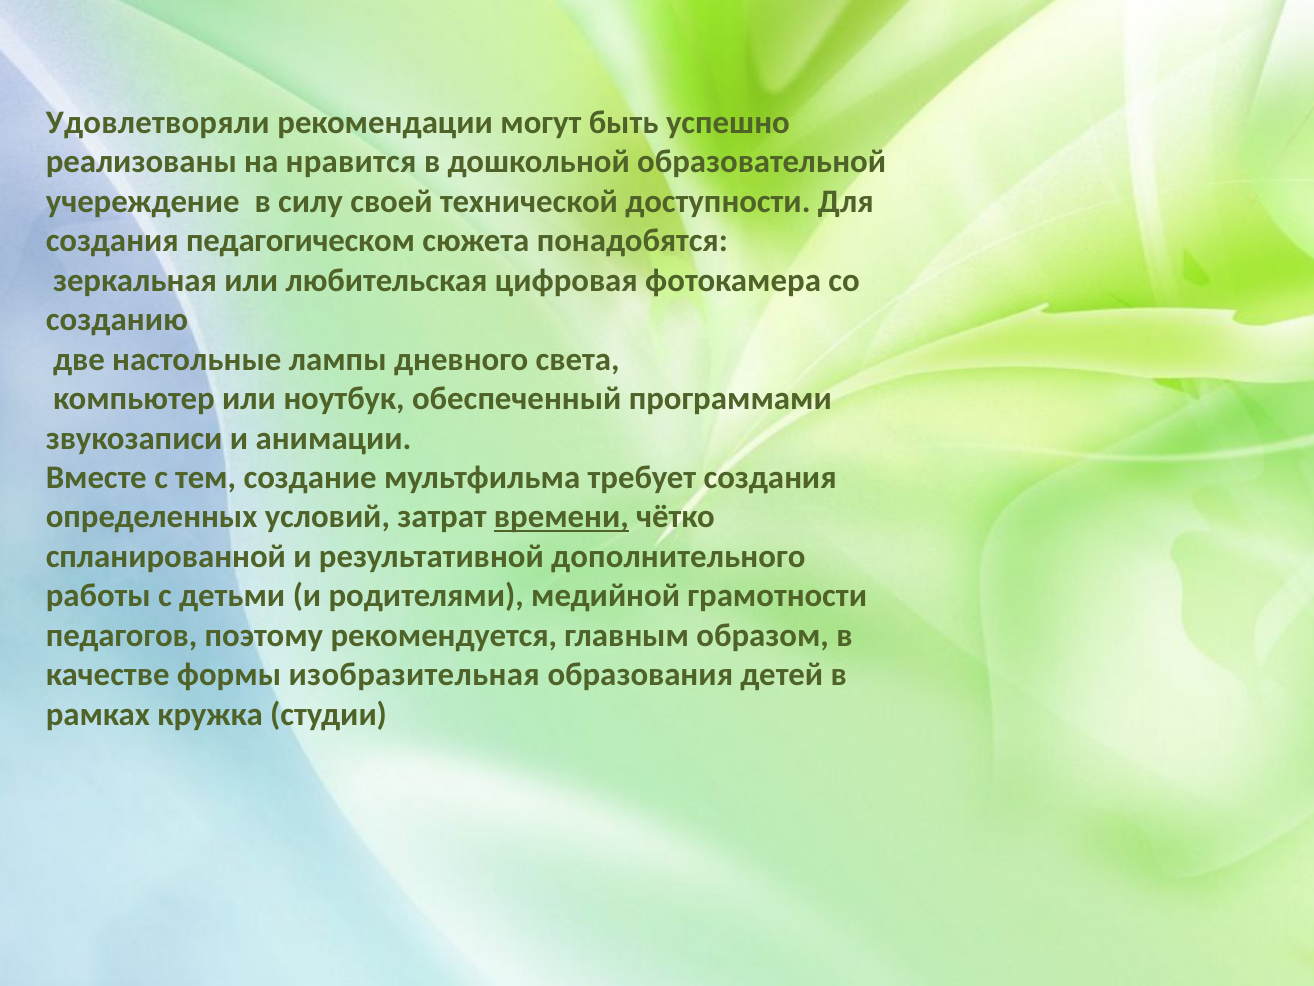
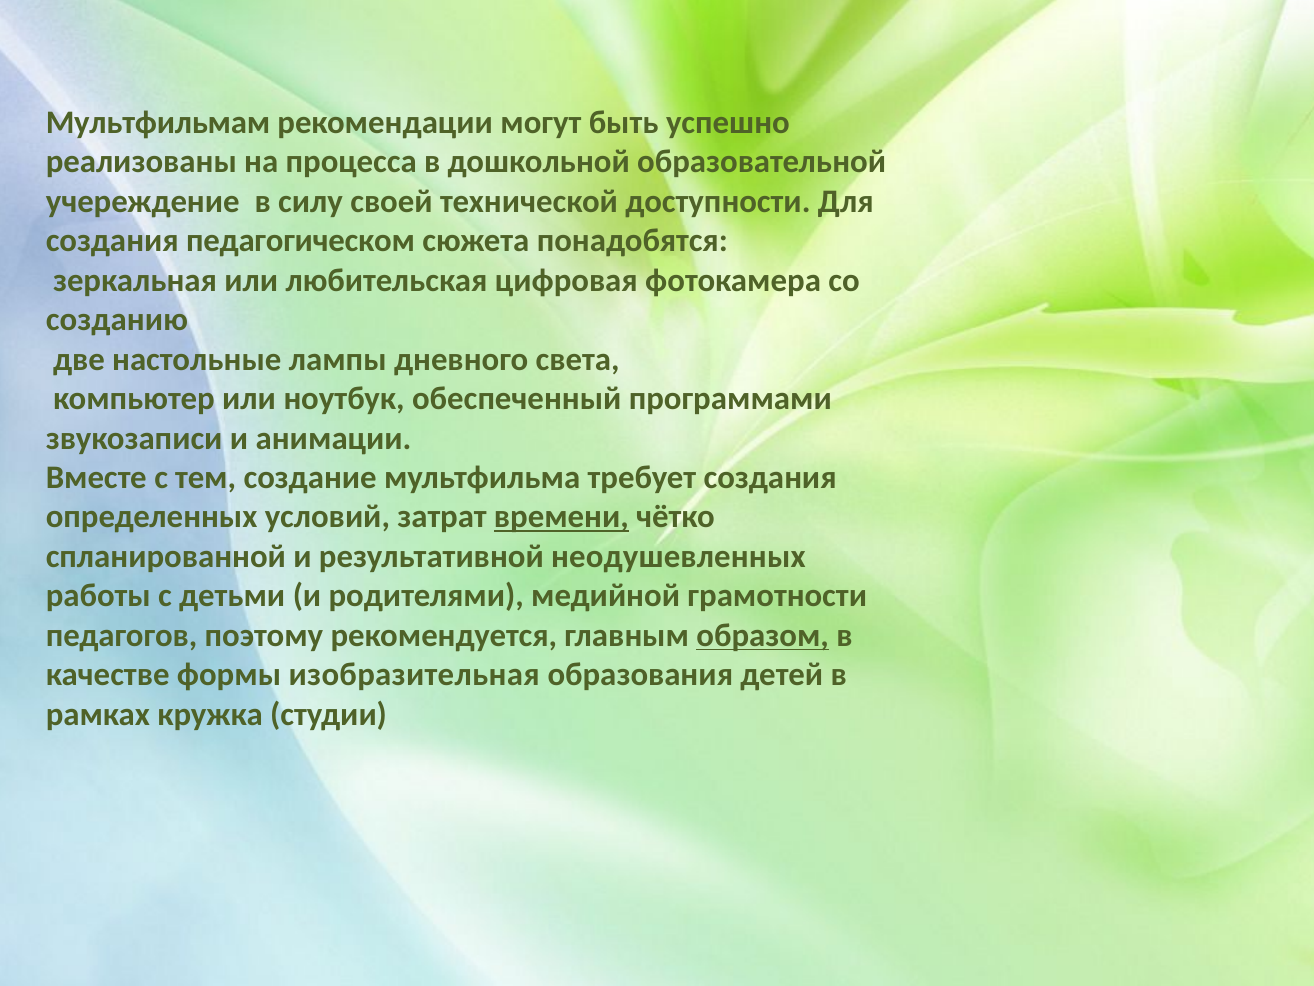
Удовлетворяли: Удовлетворяли -> Мультфильмам (158, 123)
нравится: нравится -> процесса (351, 162)
дополнительного: дополнительного -> неодушевленных (678, 556)
образом underline: none -> present (763, 635)
